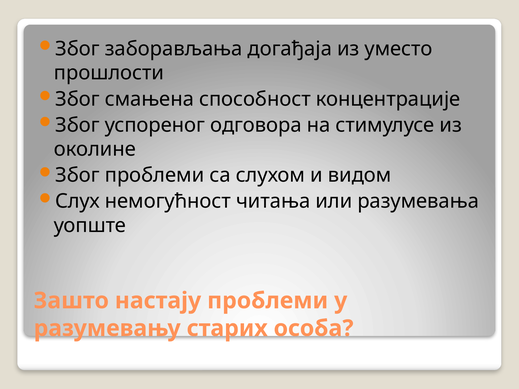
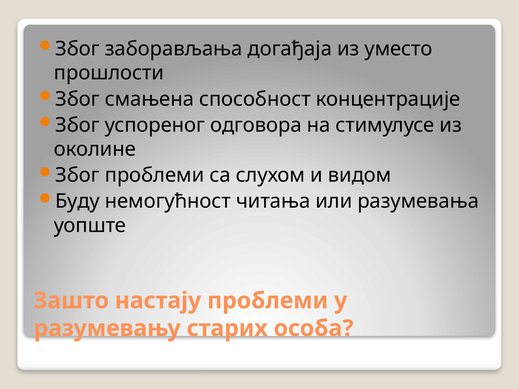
Слух: Слух -> Буду (77, 201)
